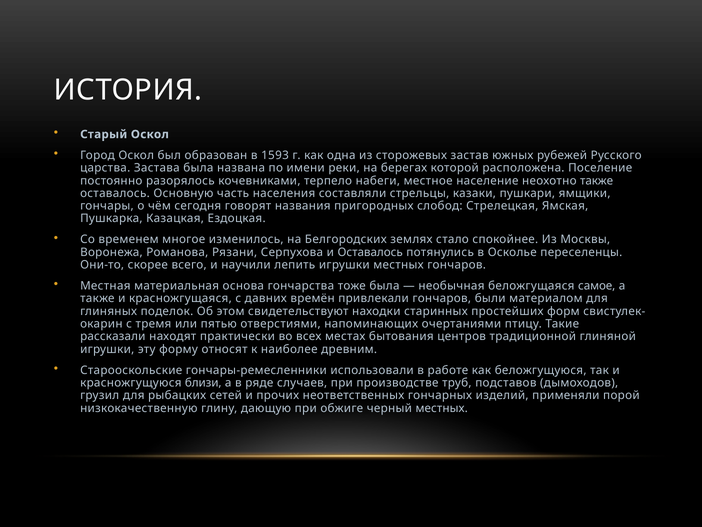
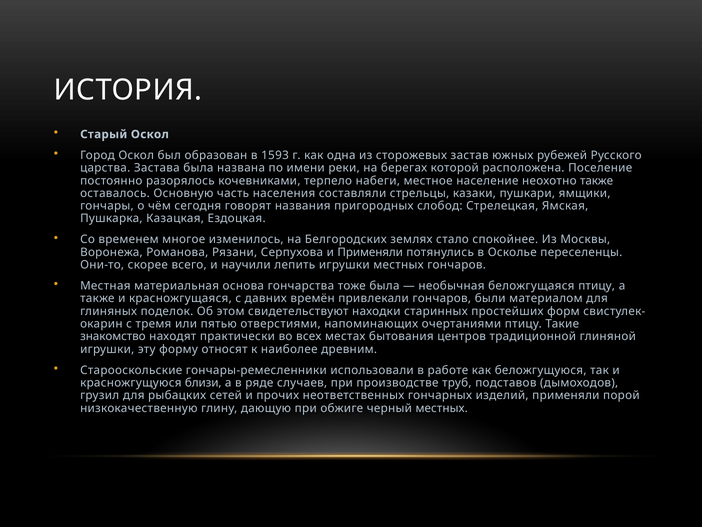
и Оставалось: Оставалось -> Применяли (370, 252)
беложгущаяся самое: самое -> птицу (597, 286)
рассказали: рассказали -> знакомство (113, 336)
